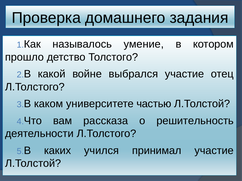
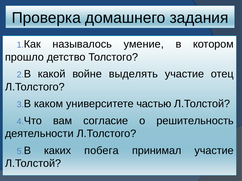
выбрался: выбрался -> выделять (133, 74)
рассказа: рассказа -> согласие (106, 121)
учился: учился -> побега (102, 151)
